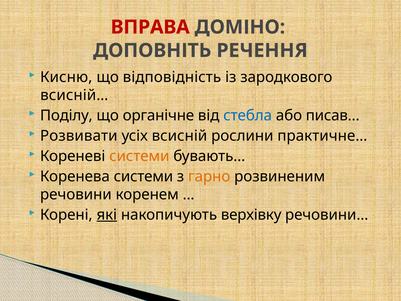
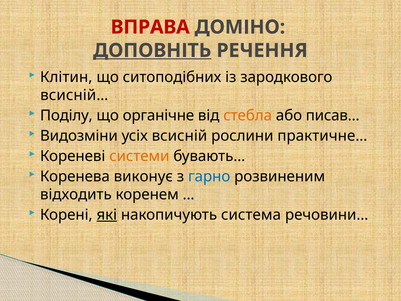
ДОПОВНІТЬ underline: none -> present (152, 50)
Кисню: Кисню -> Клітин (66, 77)
відповідність: відповідність -> ситоподібних (172, 77)
стебла colour: blue -> orange (248, 115)
Розвивати: Розвивати -> Видозміни (79, 136)
Коренева системи: системи -> виконує (143, 176)
гарно colour: orange -> blue (209, 176)
речовини: речовини -> відходить (76, 194)
верхівку: верхівку -> система (251, 215)
